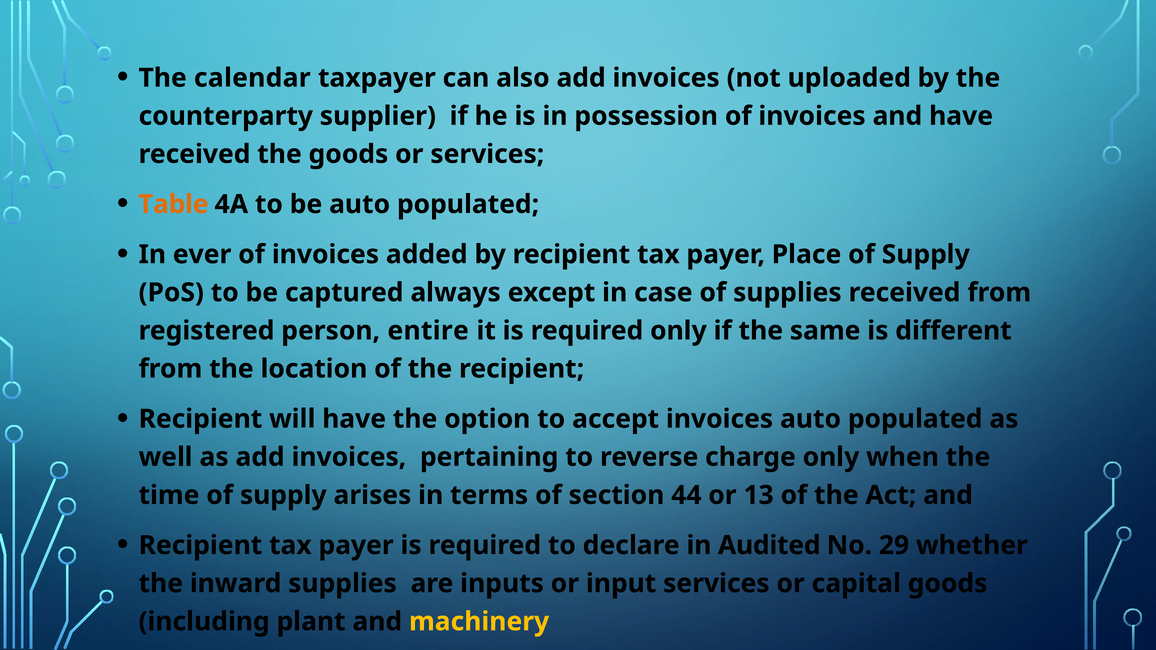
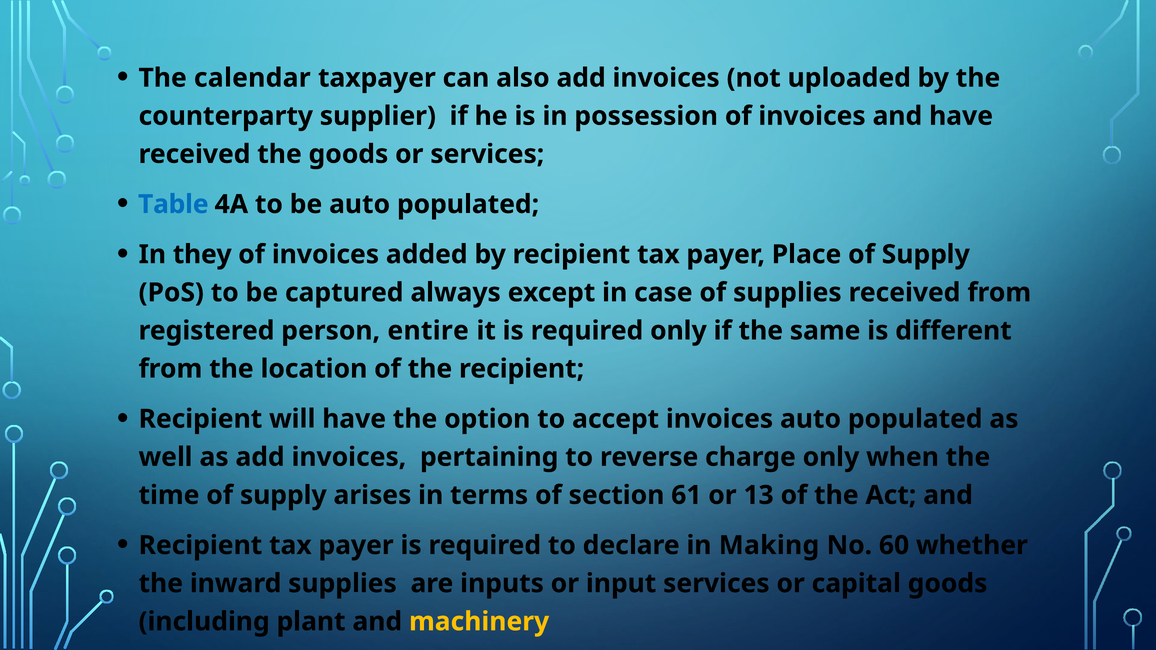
Table colour: orange -> blue (173, 204)
ever: ever -> they (202, 255)
44: 44 -> 61 (686, 495)
Audited: Audited -> Making (769, 546)
29: 29 -> 60 (894, 546)
